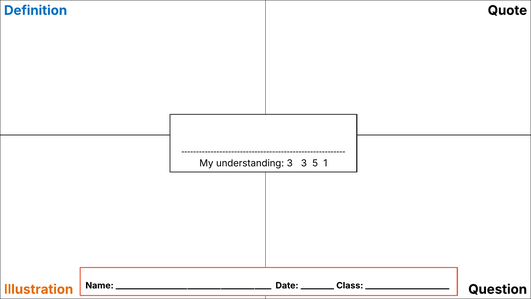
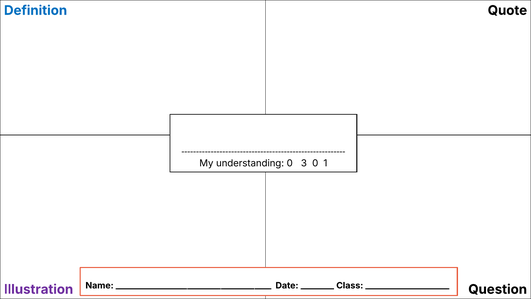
understanding 3: 3 -> 0 (290, 163)
3 5: 5 -> 0 (315, 163)
Illustration colour: orange -> purple (39, 289)
